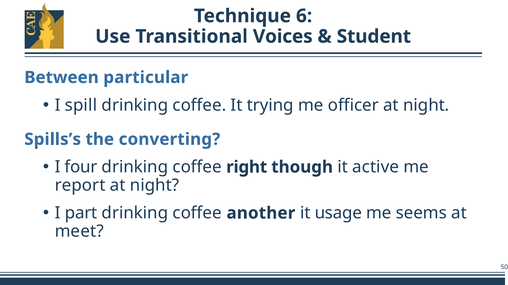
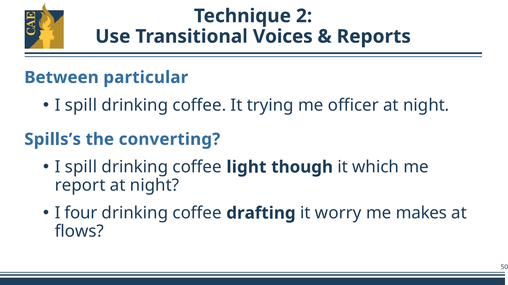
6: 6 -> 2 (304, 16)
Student: Student -> Reports (374, 37)
four: four -> spill (81, 167)
right: right -> light (247, 167)
active: active -> which (376, 167)
part: part -> four (81, 214)
another: another -> drafting (261, 214)
usage: usage -> worry (338, 214)
seems: seems -> makes (421, 214)
meet: meet -> flows (79, 232)
